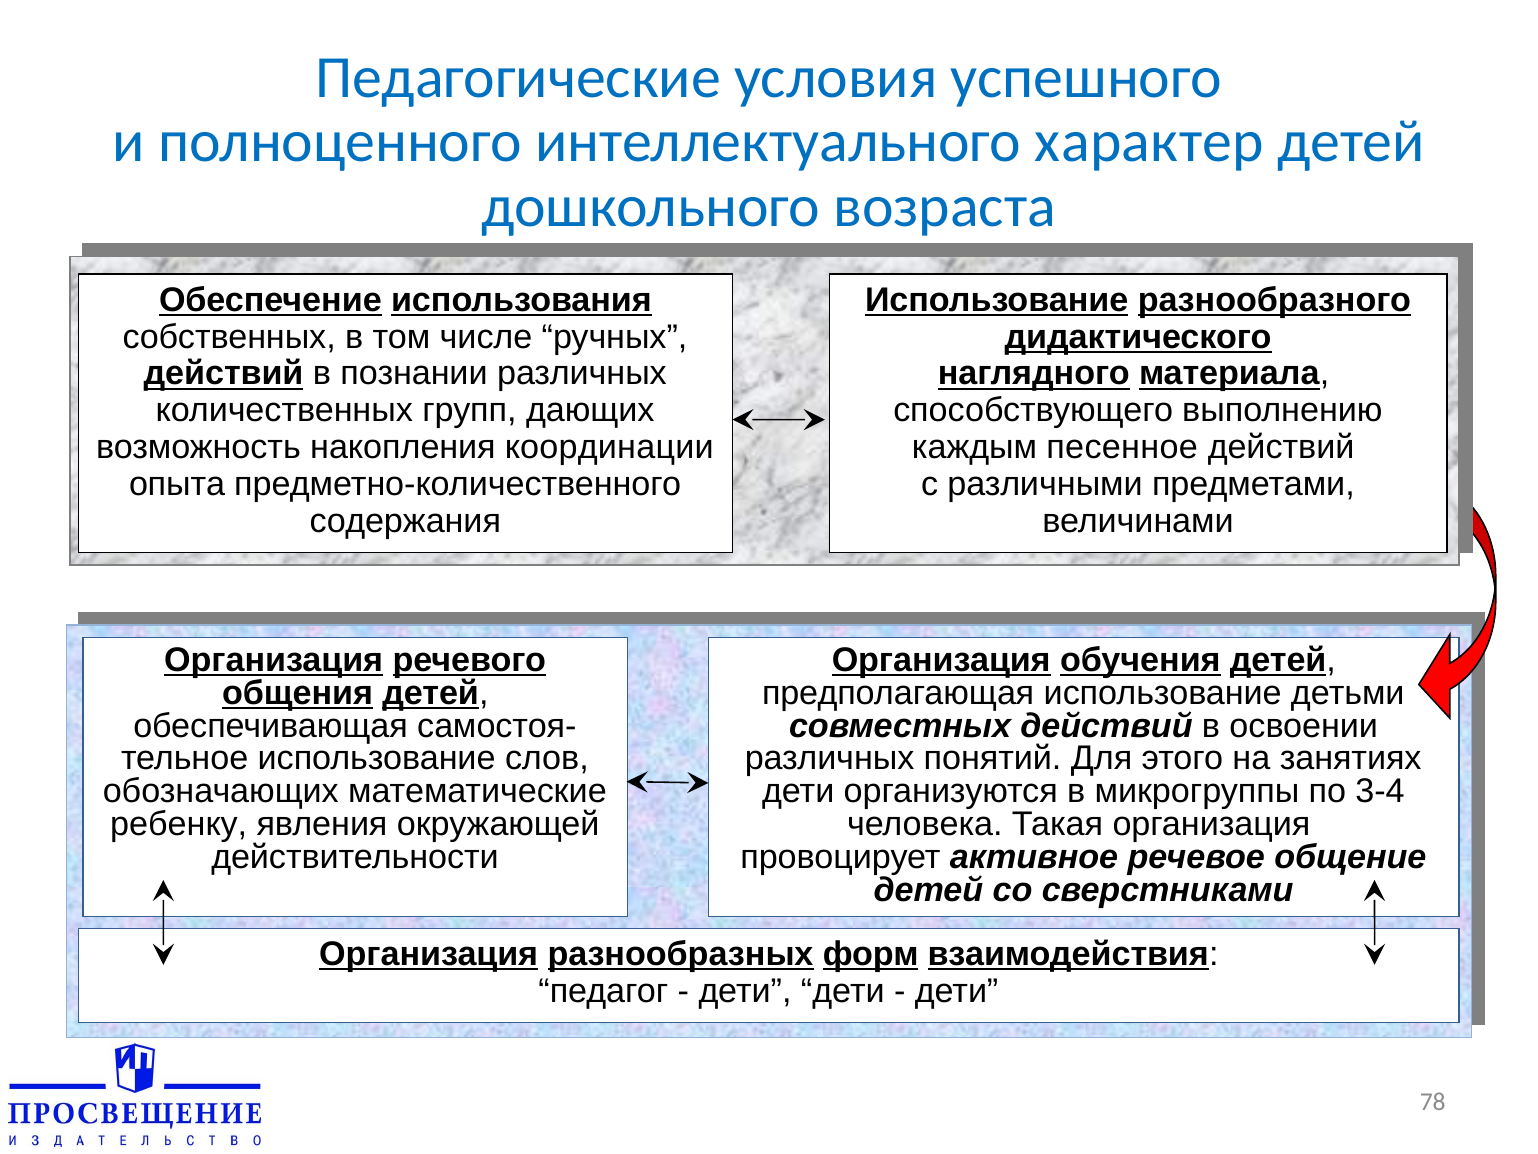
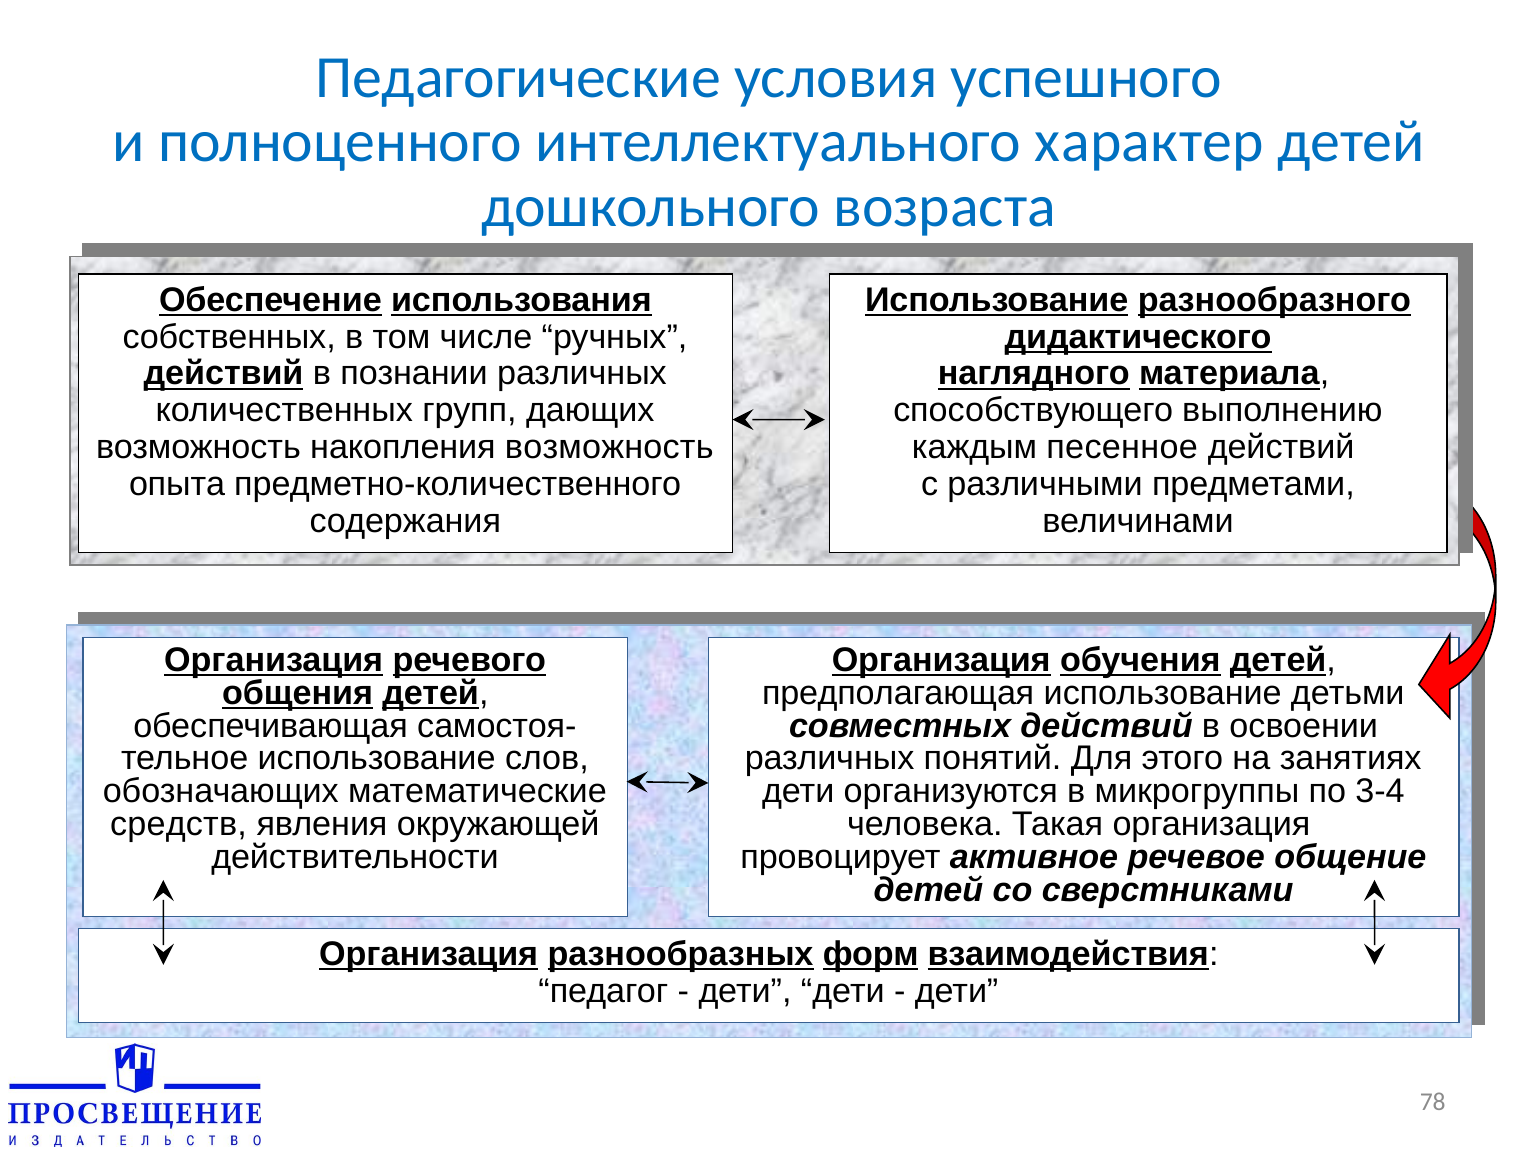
накопления координации: координации -> возможность (609, 447)
ребенку: ребенку -> средств (179, 824)
